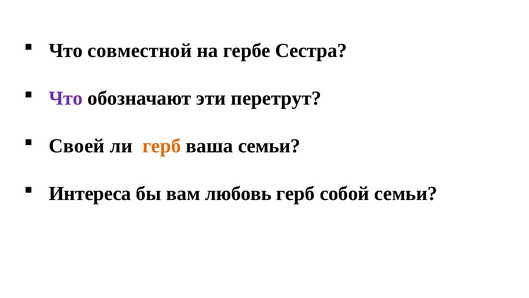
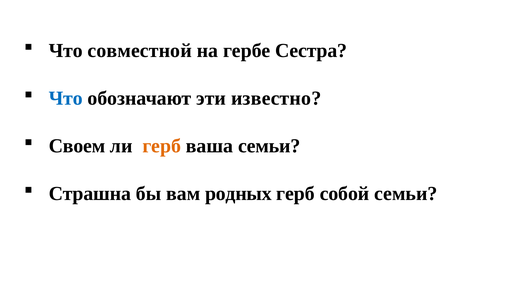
Что colour: purple -> blue (66, 98)
перетрут: перетрут -> известно (276, 98)
Своей: Своей -> Своем (77, 146)
Интереса: Интереса -> Страшна (90, 193)
любовь: любовь -> родных (238, 193)
